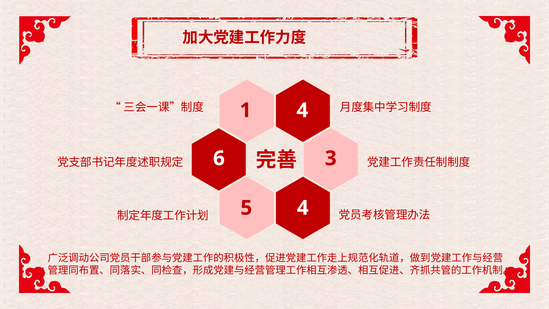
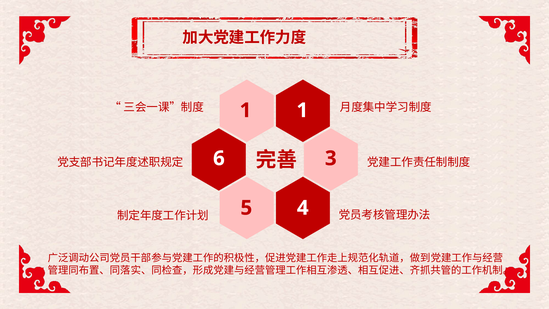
1 4: 4 -> 1 (302, 110)
